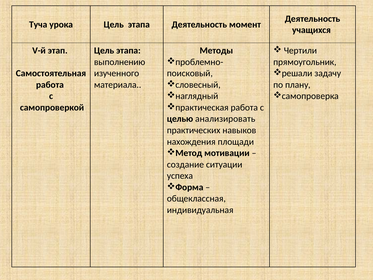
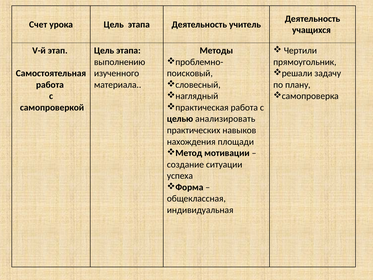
Туча: Туча -> Счет (38, 24)
момент: момент -> учитель (245, 24)
